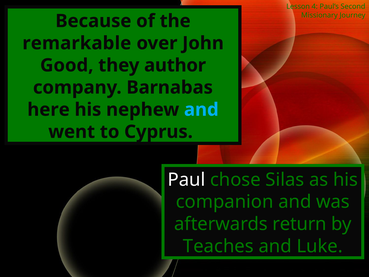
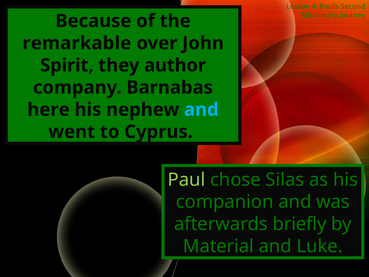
Good: Good -> Spirit (67, 65)
Paul colour: white -> light green (186, 180)
return: return -> briefly (300, 224)
Teaches: Teaches -> Material (218, 246)
